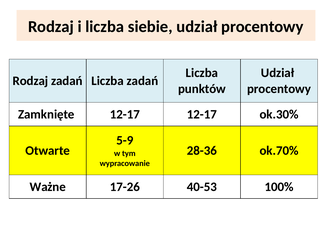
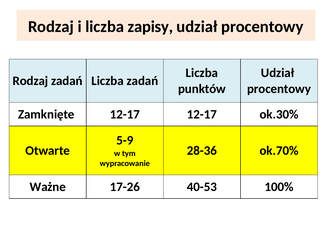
siebie: siebie -> zapisy (150, 27)
